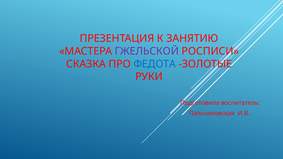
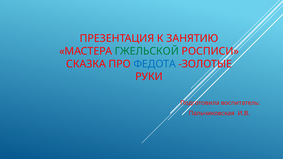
ГЖЕЛЬСКОЙ colour: purple -> green (147, 51)
